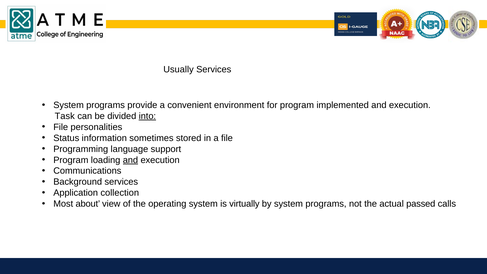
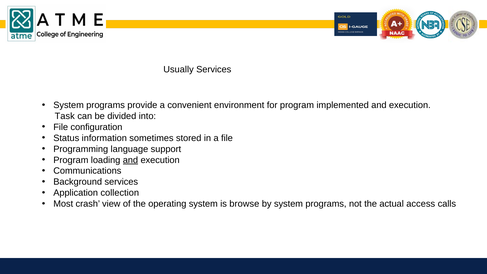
into underline: present -> none (147, 116)
personalities: personalities -> configuration (96, 127)
about: about -> crash (88, 204)
virtually: virtually -> browse (244, 204)
passed: passed -> access (421, 204)
